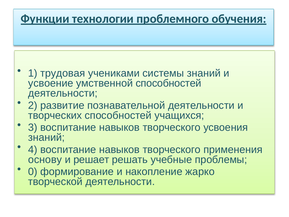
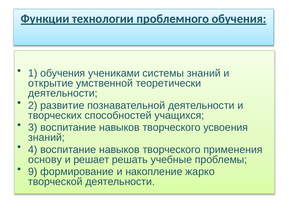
1 трудовая: трудовая -> обучения (63, 73)
усвоение: усвоение -> открытие (51, 83)
умственной способностей: способностей -> теоретически (168, 83)
0: 0 -> 9 (33, 171)
